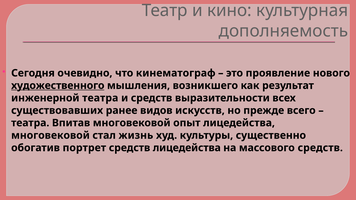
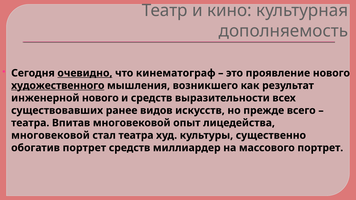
очевидно underline: none -> present (85, 73)
инженерной театра: театра -> нового (100, 98)
стал жизнь: жизнь -> театра (136, 135)
средств лицедейства: лицедейства -> миллиардер (187, 148)
массового средств: средств -> портрет (320, 148)
